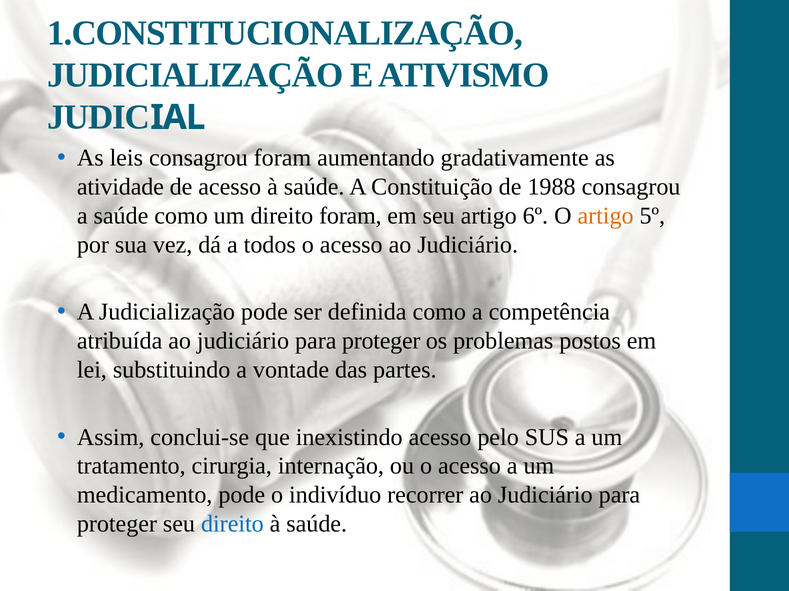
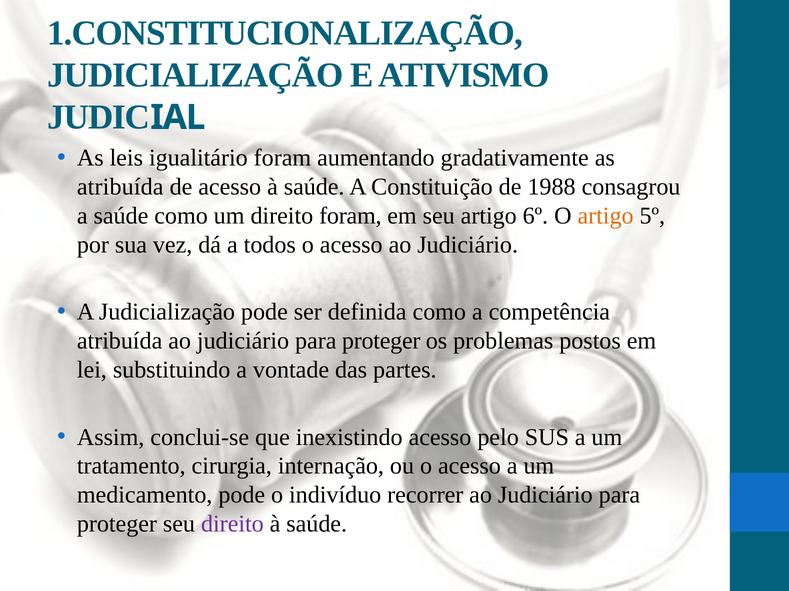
leis consagrou: consagrou -> igualitário (198, 158)
atividade: atividade -> atribuída (120, 187)
direito colour: blue -> purple (232, 524)
